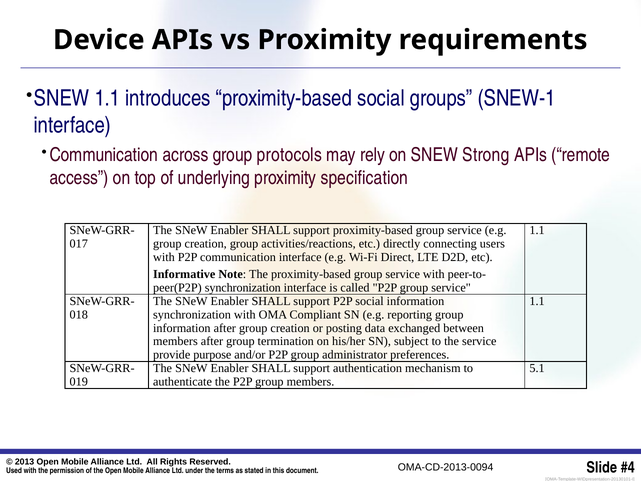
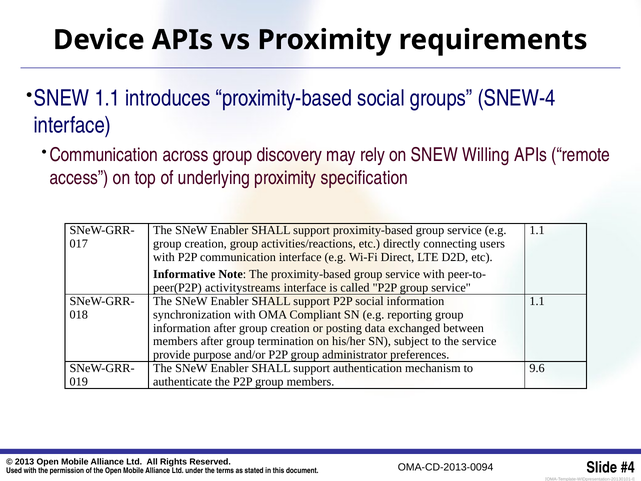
SNEW-1: SNEW-1 -> SNEW-4 (517, 98)
protocols: protocols -> discovery (290, 155)
Strong: Strong -> Willing (486, 155)
synchronization: synchronization -> activitystreams (243, 287)
5.1: 5.1 -> 9.6 (537, 368)
